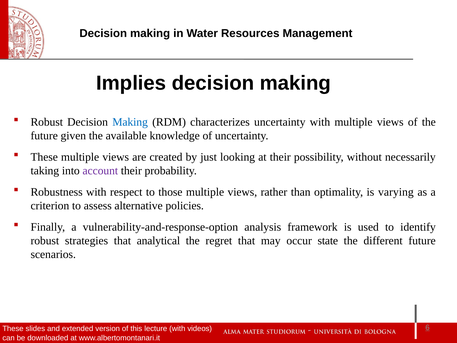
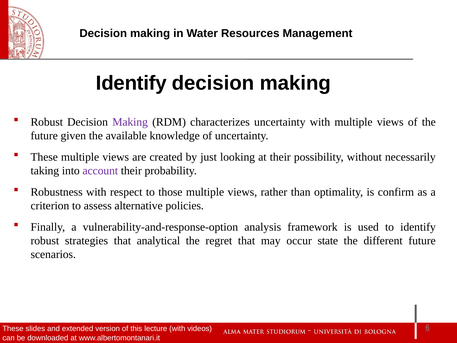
Implies: Implies -> Identify (131, 83)
Making colour: blue -> purple (130, 122)
varying: varying -> confirm (396, 192)
